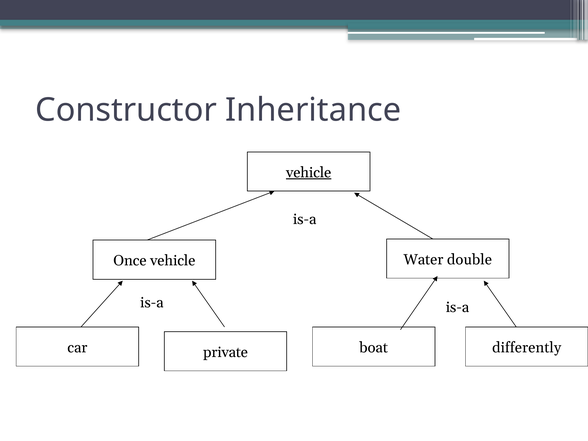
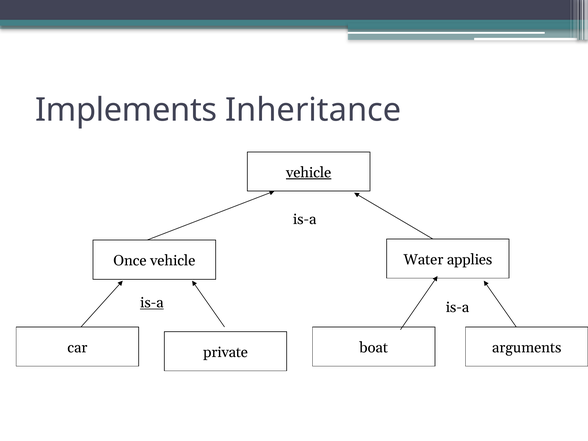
Constructor: Constructor -> Implements (126, 110)
double: double -> applies (470, 260)
is-a underline: none -> present (152, 303)
differently: differently -> arguments (527, 348)
